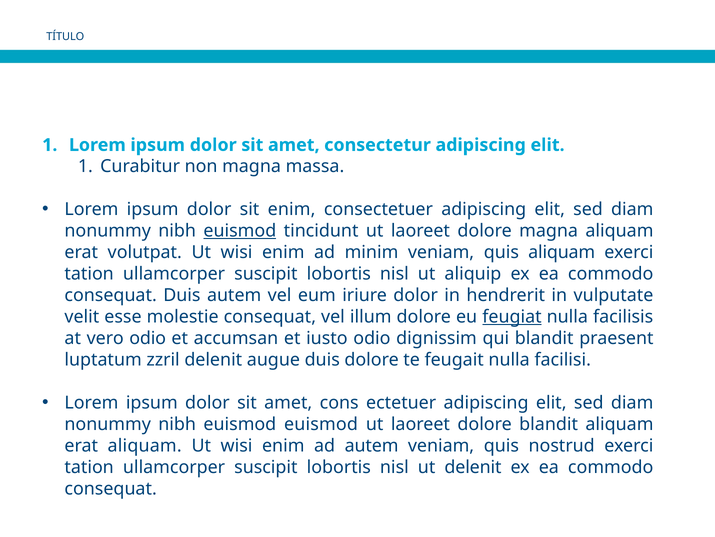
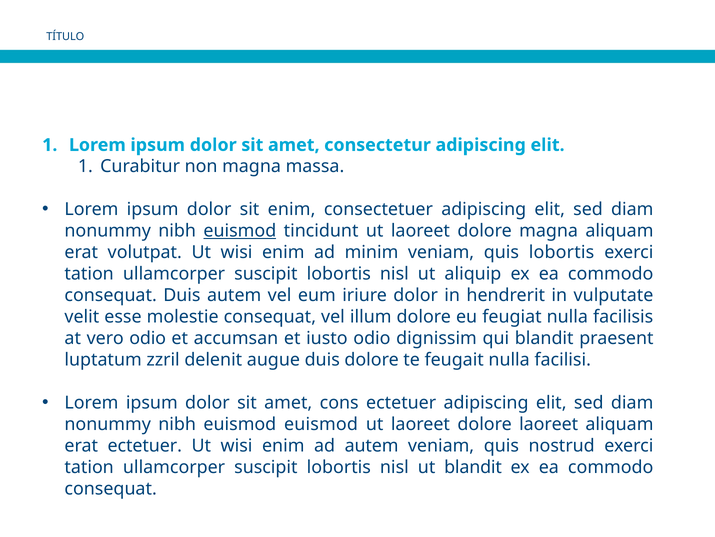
quis aliquam: aliquam -> lobortis (562, 252)
feugiat underline: present -> none (512, 316)
dolore blandit: blandit -> laoreet (549, 424)
erat aliquam: aliquam -> ectetuer (145, 445)
ut delenit: delenit -> blandit (473, 467)
